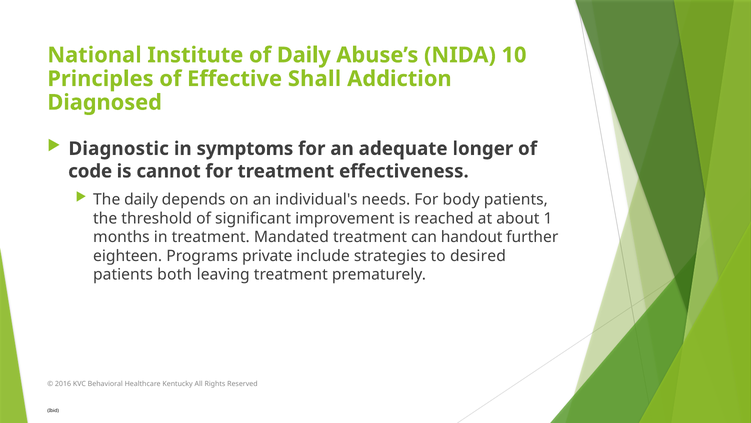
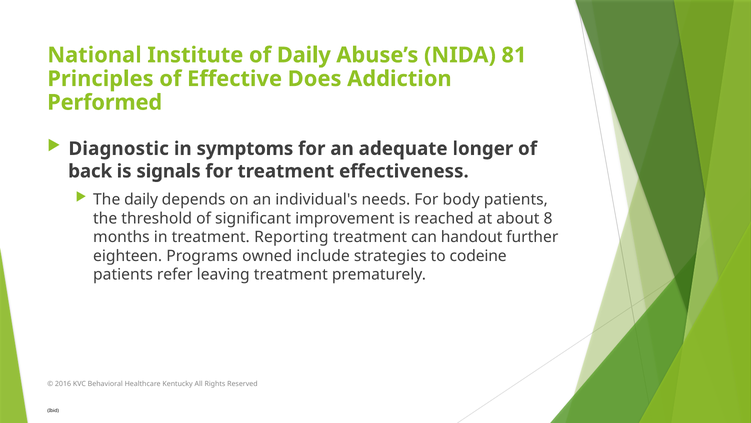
10: 10 -> 81 (514, 55)
Shall: Shall -> Does (315, 79)
Diagnosed: Diagnosed -> Performed (105, 102)
code: code -> back (90, 171)
cannot: cannot -> signals (169, 171)
1: 1 -> 8 (548, 218)
Mandated: Mandated -> Reporting (291, 237)
private: private -> owned (267, 256)
desired: desired -> codeine (478, 256)
both: both -> refer (175, 274)
